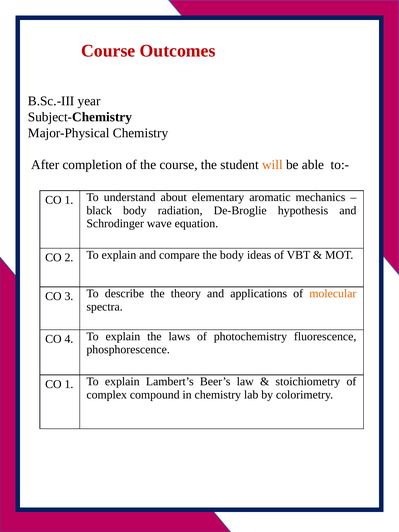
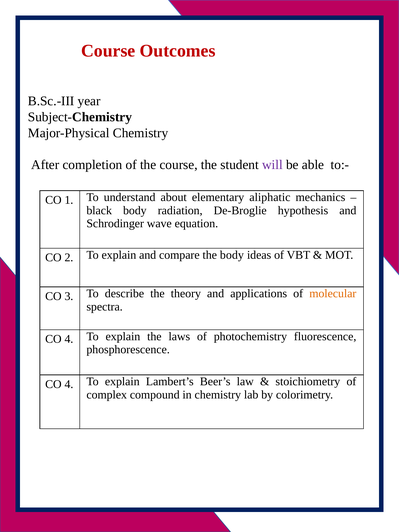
will colour: orange -> purple (272, 165)
aromatic: aromatic -> aliphatic (270, 197)
1: 1 -> 4 (69, 384)
